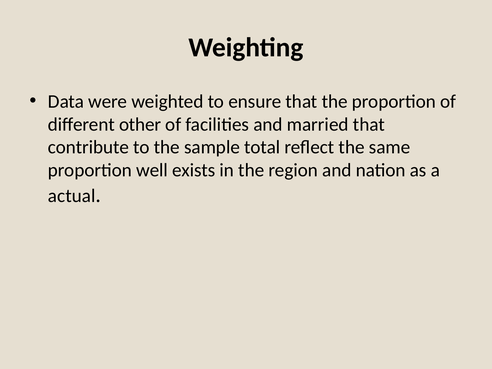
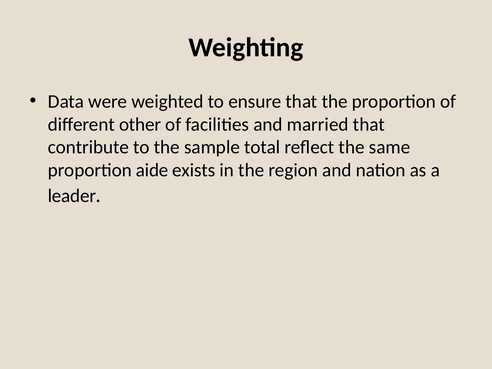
well: well -> aide (152, 170)
actual: actual -> leader (72, 196)
